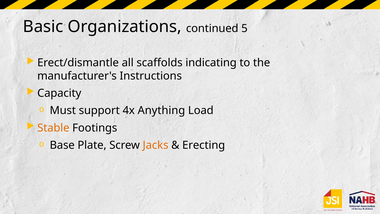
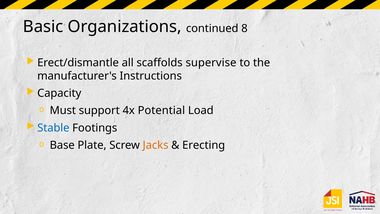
5: 5 -> 8 (244, 29)
indicating: indicating -> supervise (211, 63)
Anything: Anything -> Potential (161, 110)
Stable colour: orange -> blue (53, 128)
